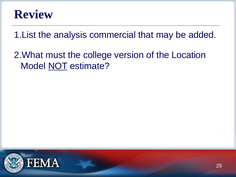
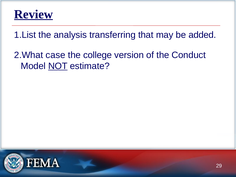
Review underline: none -> present (34, 14)
commercial: commercial -> transferring (113, 35)
must: must -> case (55, 55)
Location: Location -> Conduct (189, 55)
